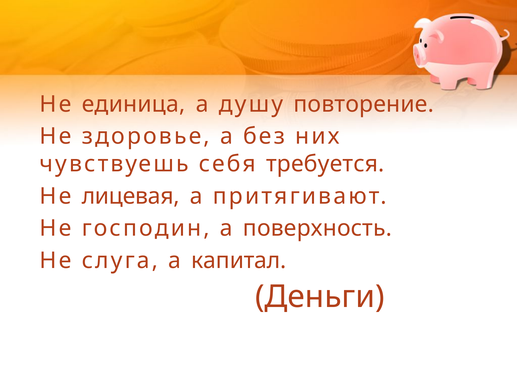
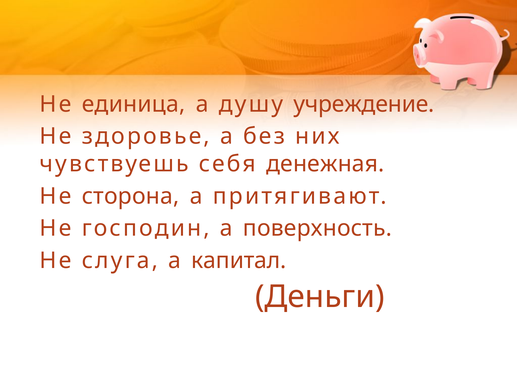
повторение: повторение -> учреждение (364, 104)
требуется: требуется -> денежная (325, 164)
лицевая: лицевая -> сторона (131, 196)
